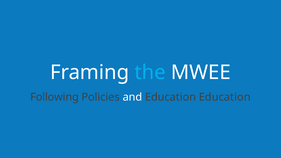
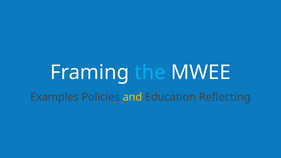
Following: Following -> Examples (55, 97)
and colour: white -> yellow (132, 97)
Education Education: Education -> Reflecting (225, 97)
